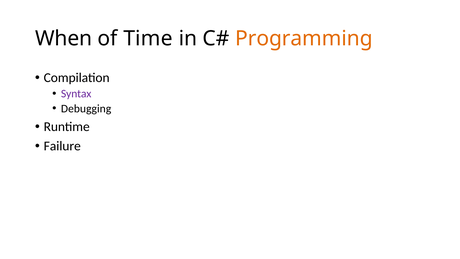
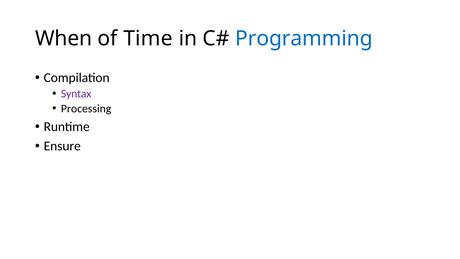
Programming colour: orange -> blue (304, 39)
Debugging: Debugging -> Processing (86, 108)
Failure: Failure -> Ensure (62, 146)
